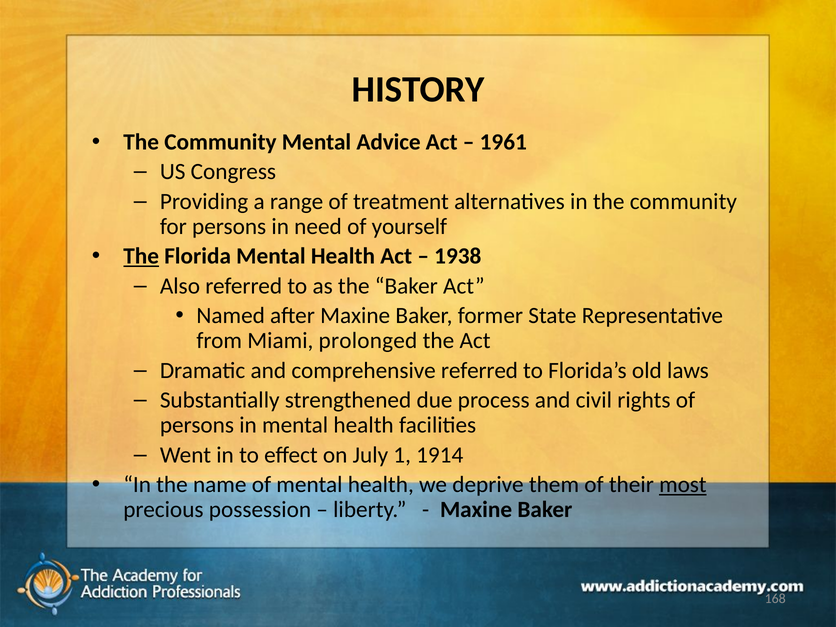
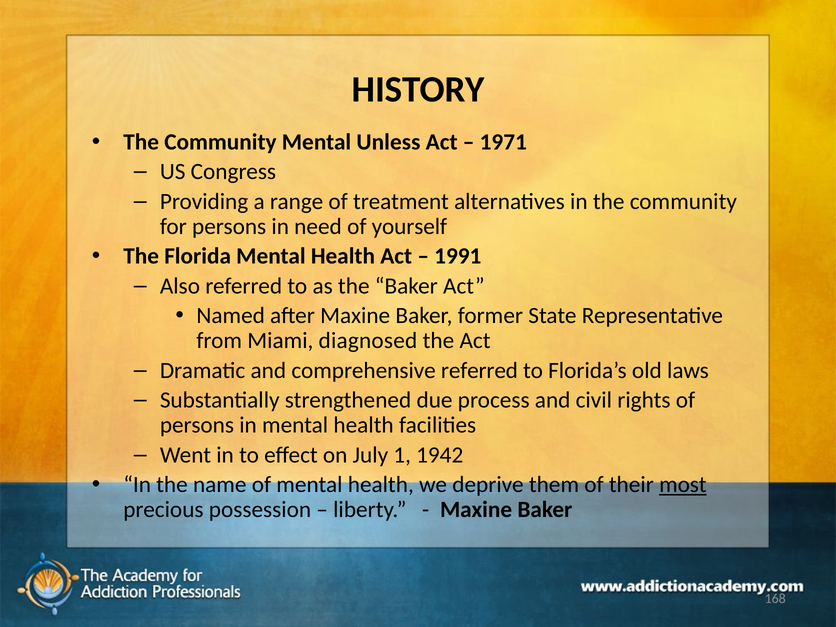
Advice: Advice -> Unless (388, 142)
1961: 1961 -> 1971 (503, 142)
The underline: present -> none (141, 256)
1938: 1938 -> 1991 (458, 256)
prolonged: prolonged -> diagnosed (368, 341)
1914: 1914 -> 1942 (440, 455)
